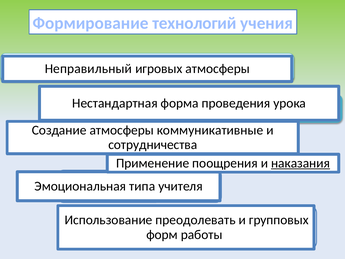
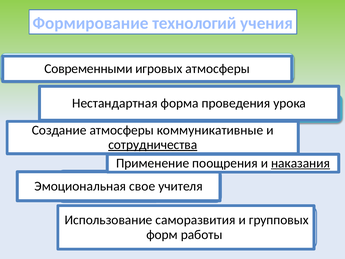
Неправильный: Неправильный -> Современными (88, 69)
сотрудничества underline: none -> present (153, 145)
типа: типа -> свое (142, 186)
преодолевать: преодолевать -> саморазвития (195, 220)
